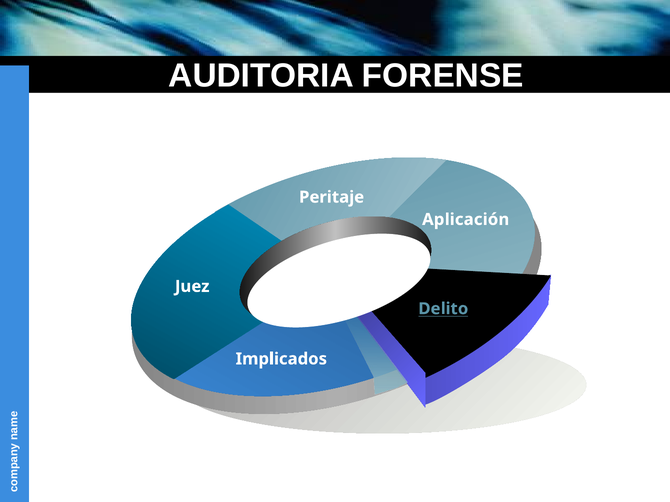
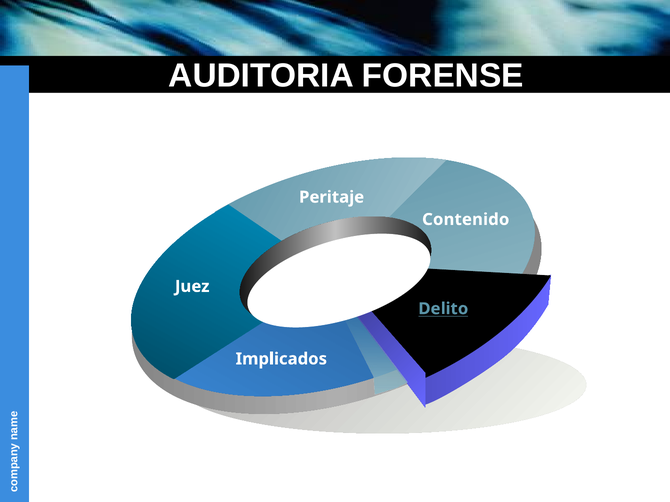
Aplicación: Aplicación -> Contenido (466, 220)
